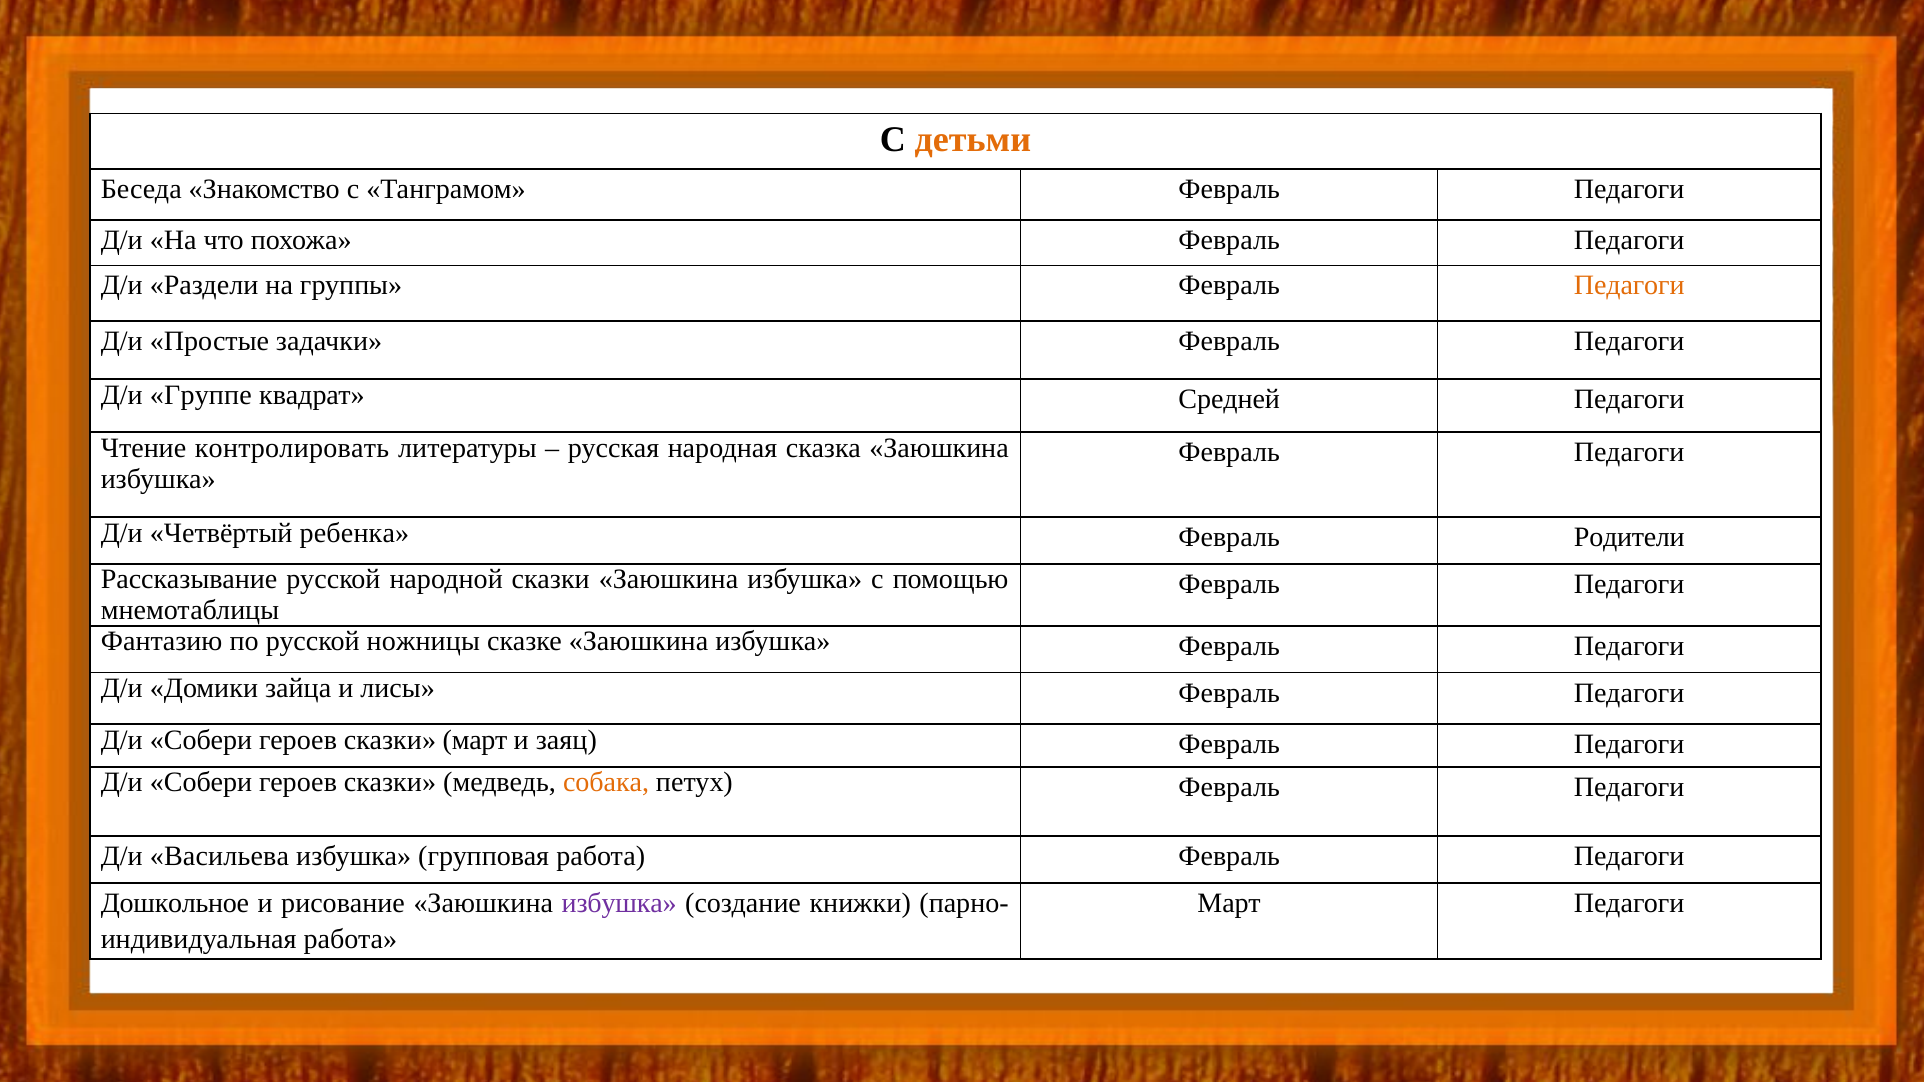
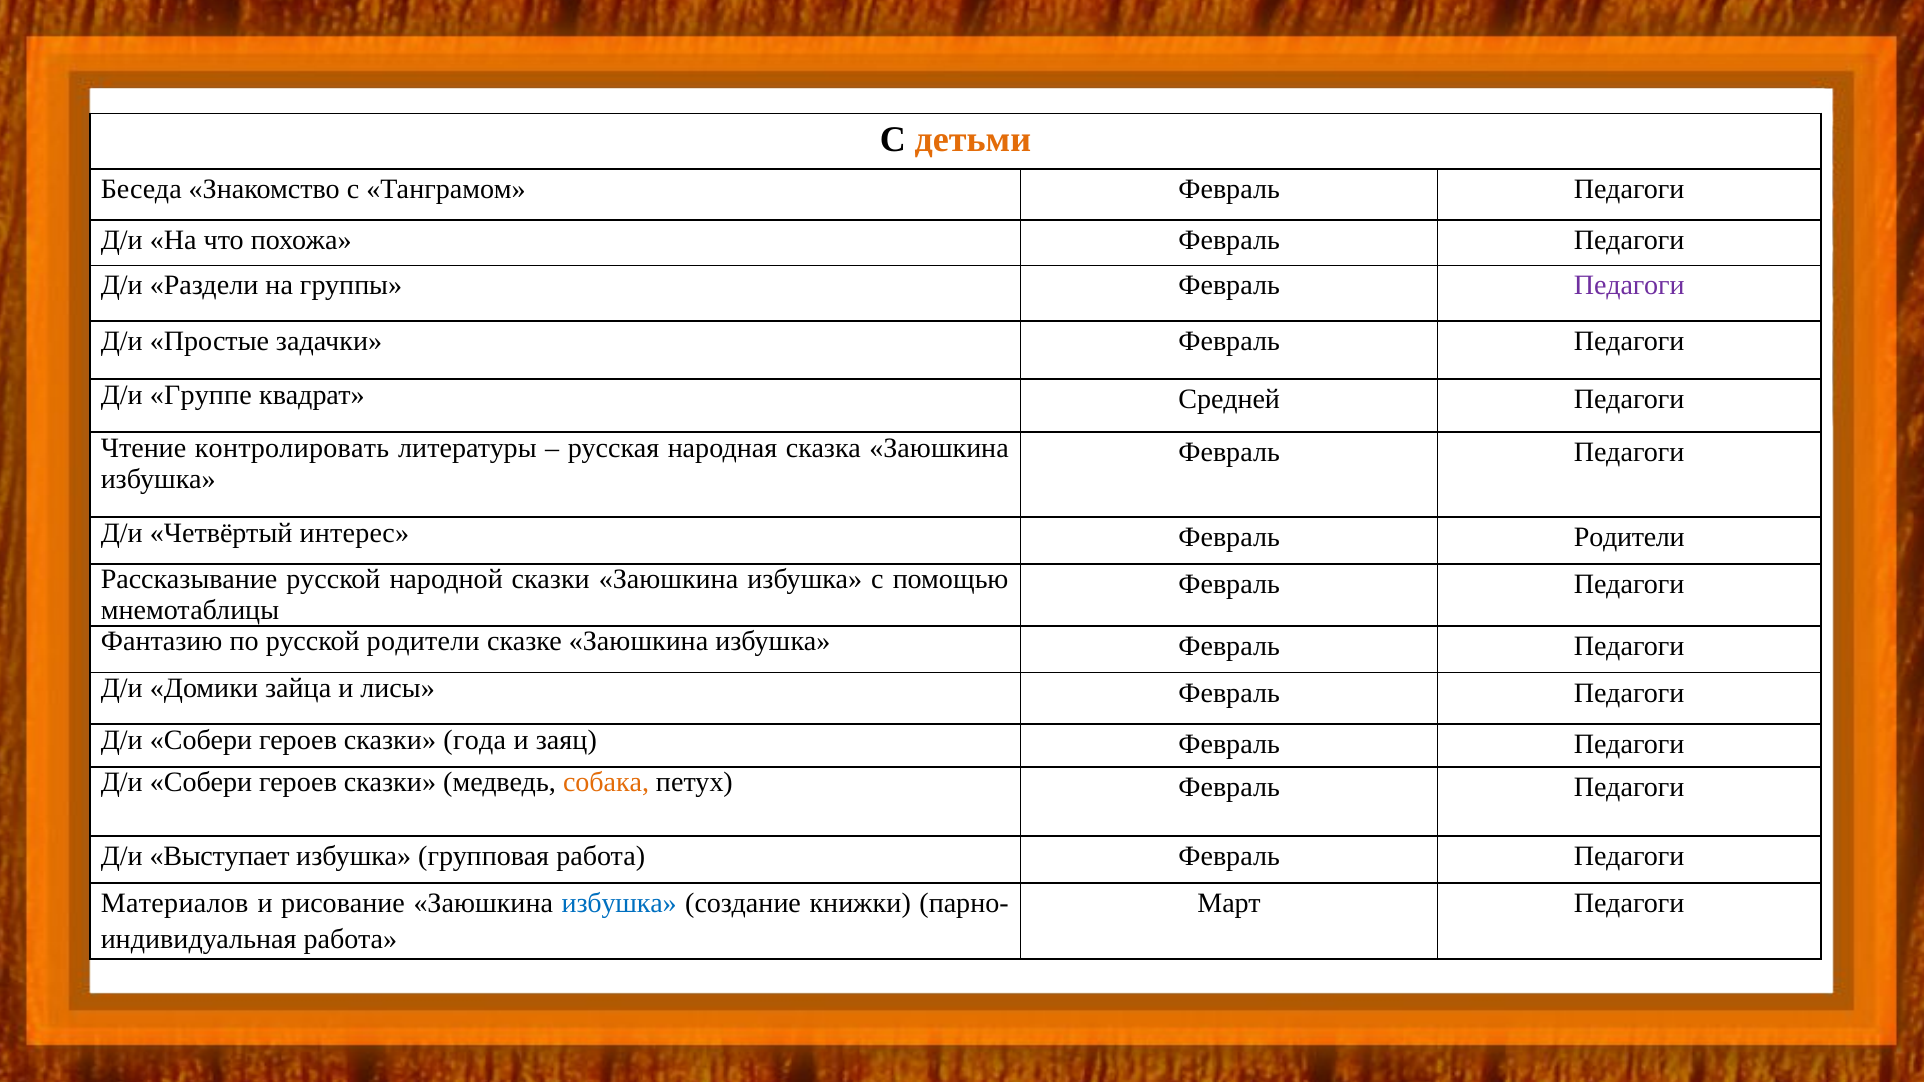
Педагоги colour: orange -> purple (1629, 286)
ребенка: ребенка -> интерес (354, 533)
русской ножницы: ножницы -> родители (423, 642)
сказки март: март -> года (475, 740)
Васильева: Васильева -> Выступает (220, 857)
Дошкольное: Дошкольное -> Материалов (175, 903)
избушка colour: purple -> blue (619, 903)
